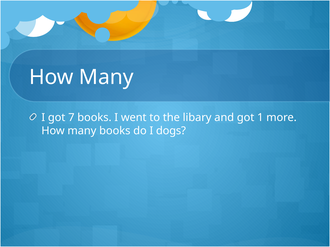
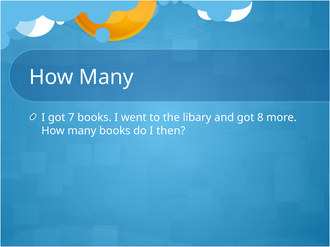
1: 1 -> 8 (260, 118)
dogs: dogs -> then (171, 131)
